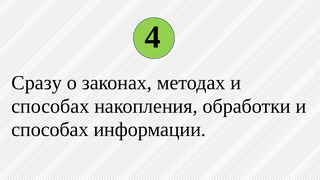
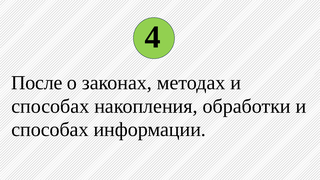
Сразу: Сразу -> После (37, 83)
